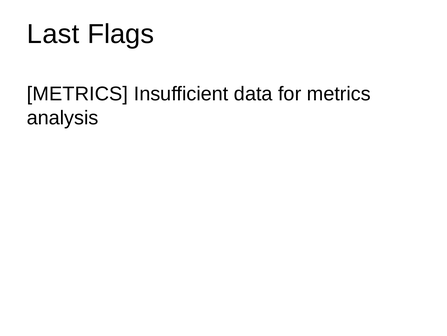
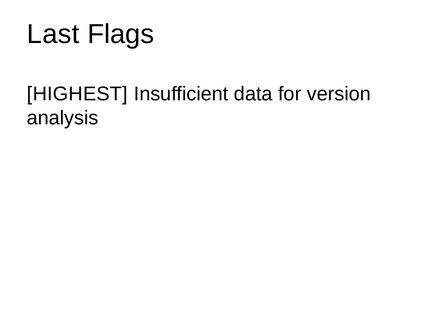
METRICS: METRICS -> HIGHEST (77, 94)
for metrics: metrics -> version (339, 94)
